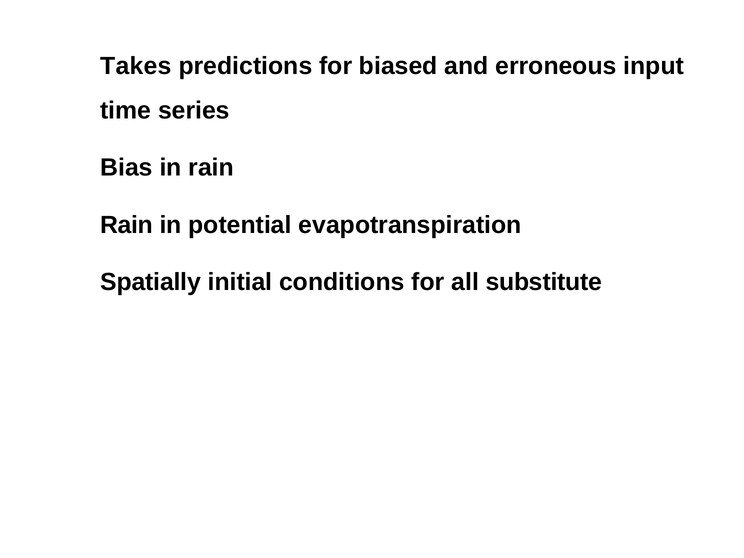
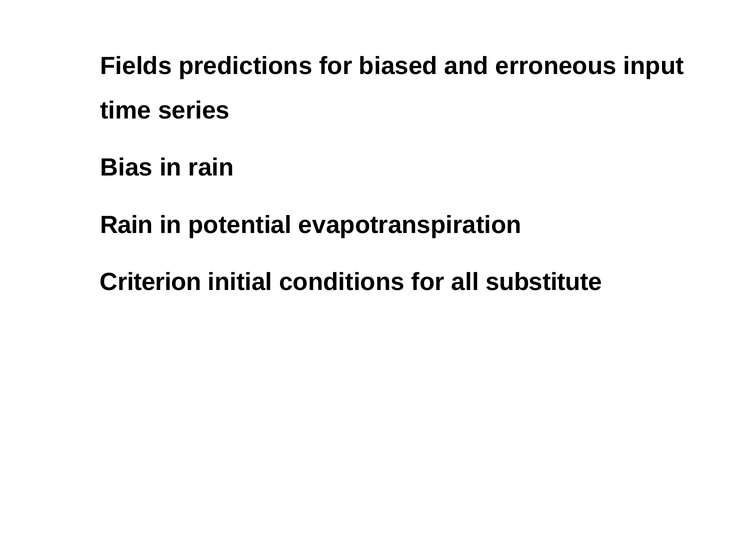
Takes: Takes -> Fields (136, 66)
Spatially: Spatially -> Criterion (151, 282)
